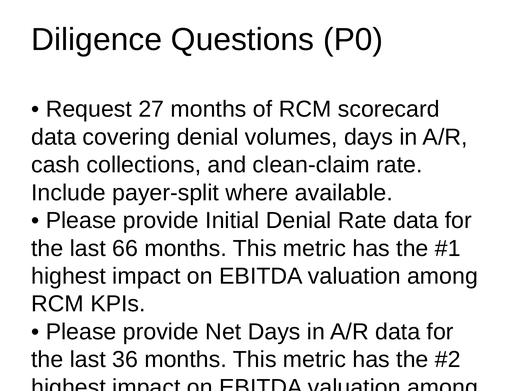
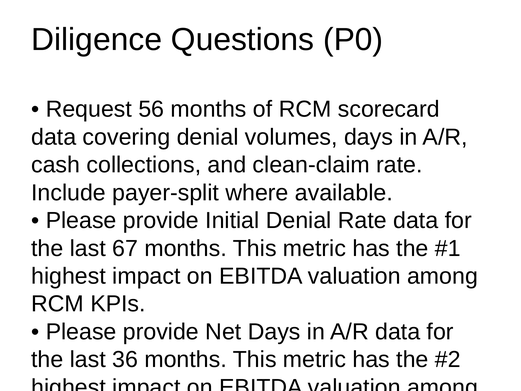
27: 27 -> 56 (151, 109)
66: 66 -> 67 (125, 248)
